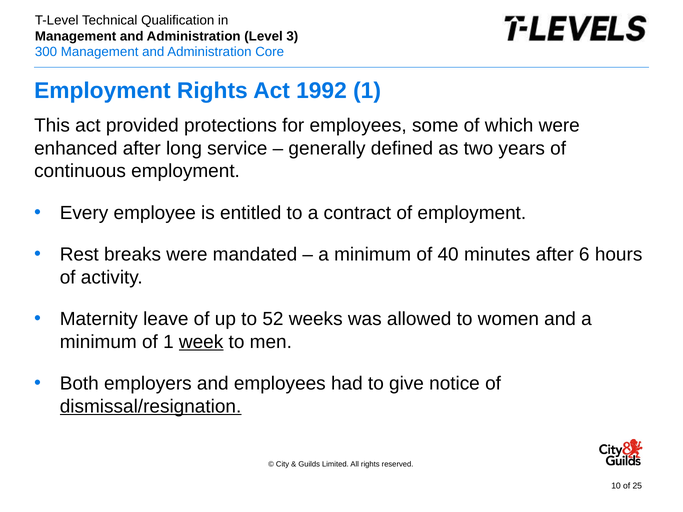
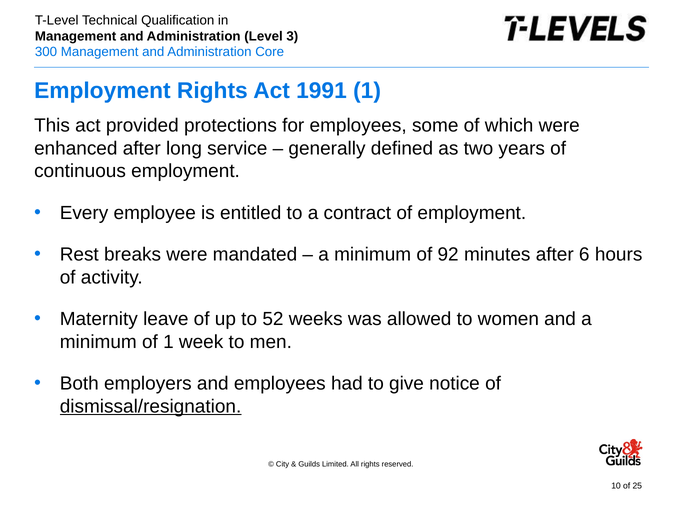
1992: 1992 -> 1991 (321, 91)
40: 40 -> 92 (448, 255)
week underline: present -> none (201, 342)
